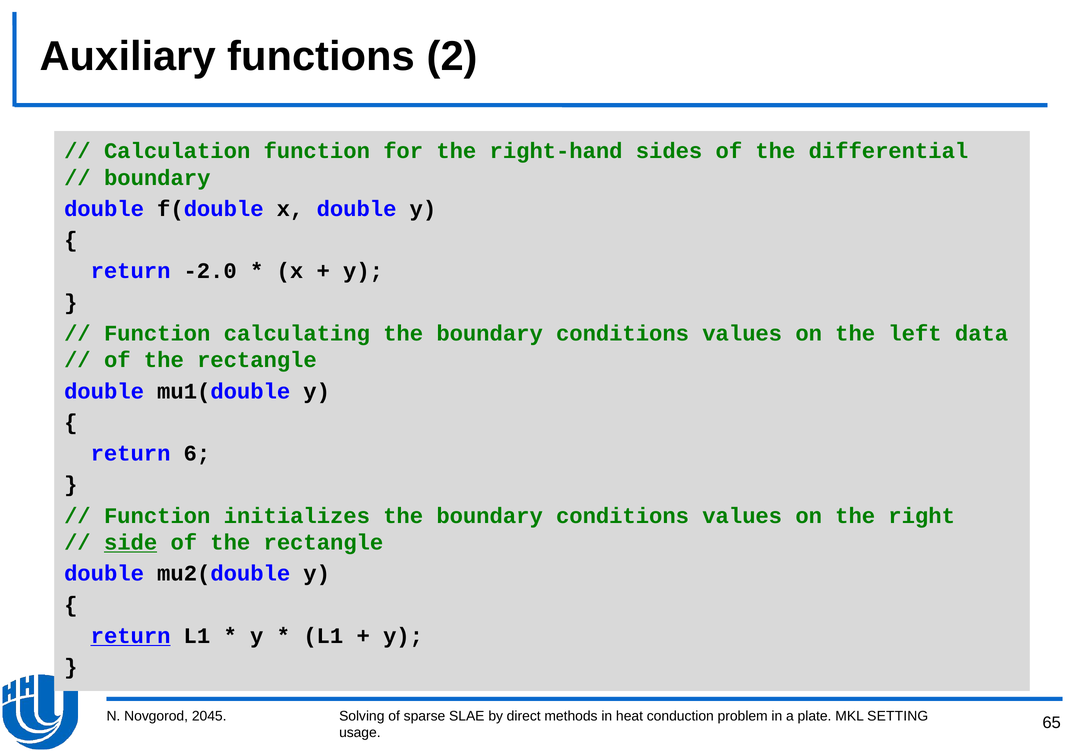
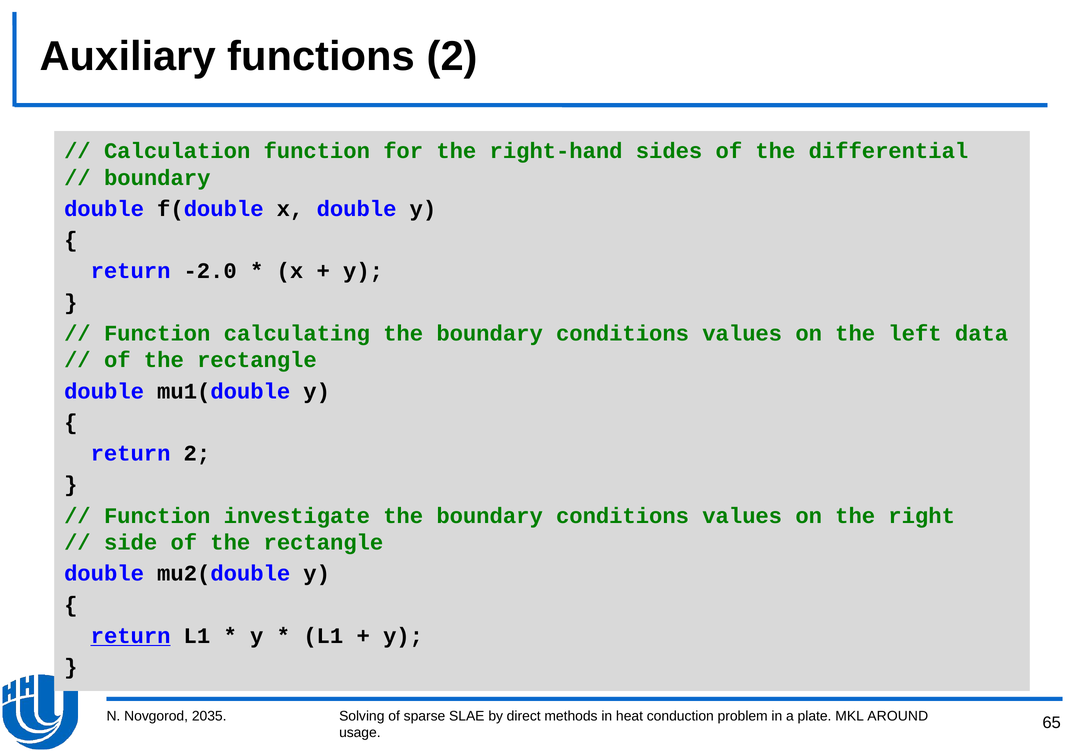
return 6: 6 -> 2 (197, 453)
initializes: initializes -> investigate (297, 515)
side underline: present -> none (131, 542)
2045: 2045 -> 2035 (209, 716)
SETTING: SETTING -> AROUND (898, 716)
